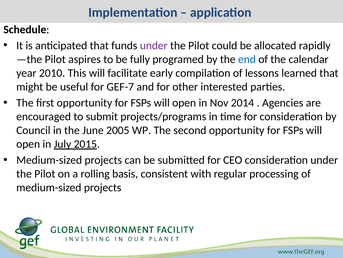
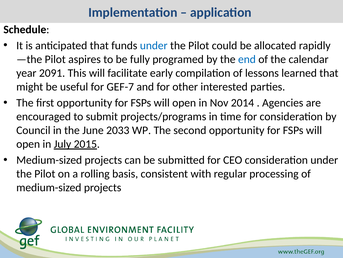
under colour: purple -> blue (154, 45)
2010: 2010 -> 2091 (52, 73)
2005: 2005 -> 2033 (118, 130)
